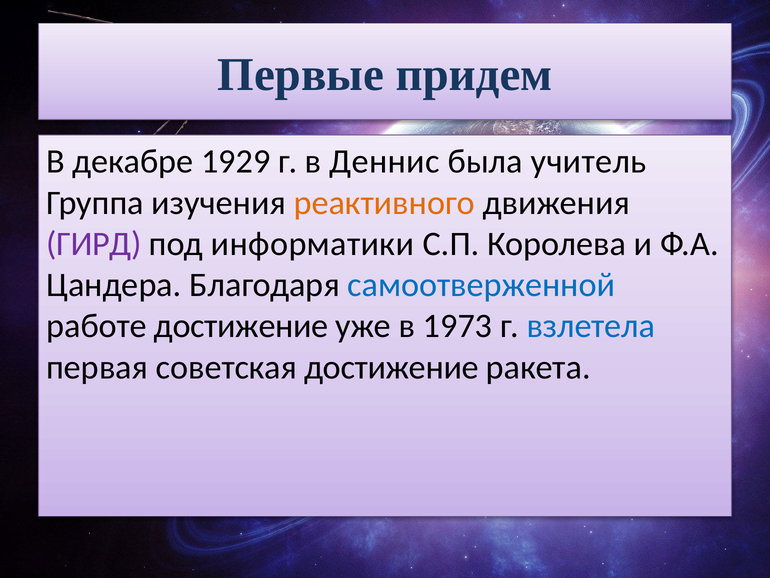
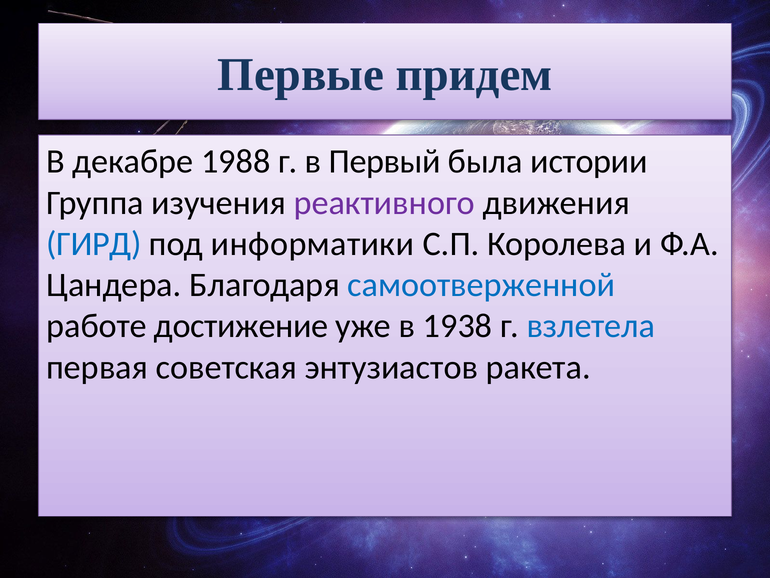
1929: 1929 -> 1988 (236, 162)
Деннис: Деннис -> Первый (385, 162)
учитель: учитель -> истории (589, 162)
реактивного colour: orange -> purple (384, 203)
ГИРД colour: purple -> blue (94, 244)
1973: 1973 -> 1938 (458, 326)
советская достижение: достижение -> энтузиастов (391, 367)
